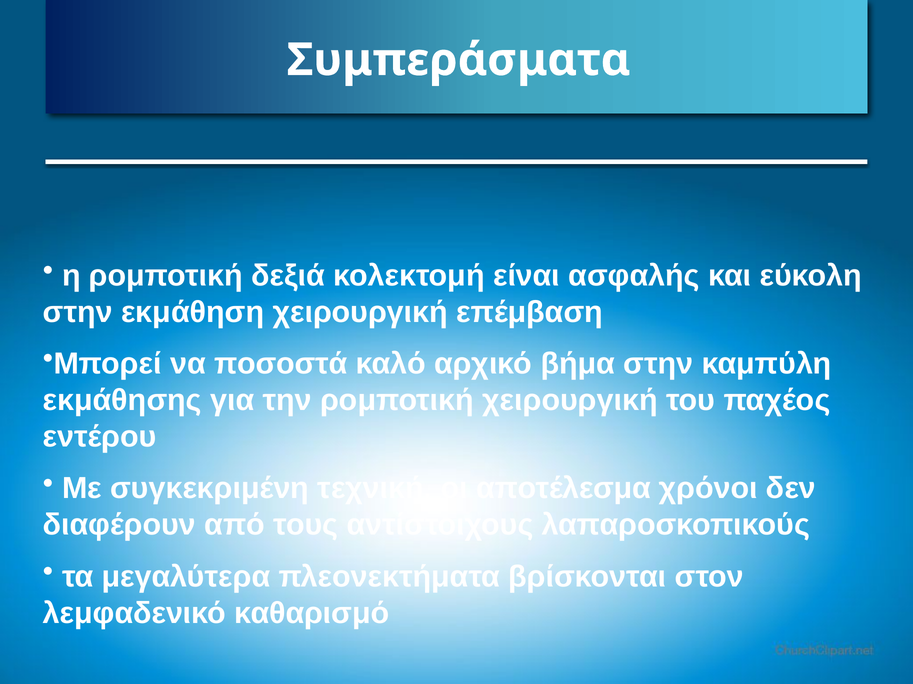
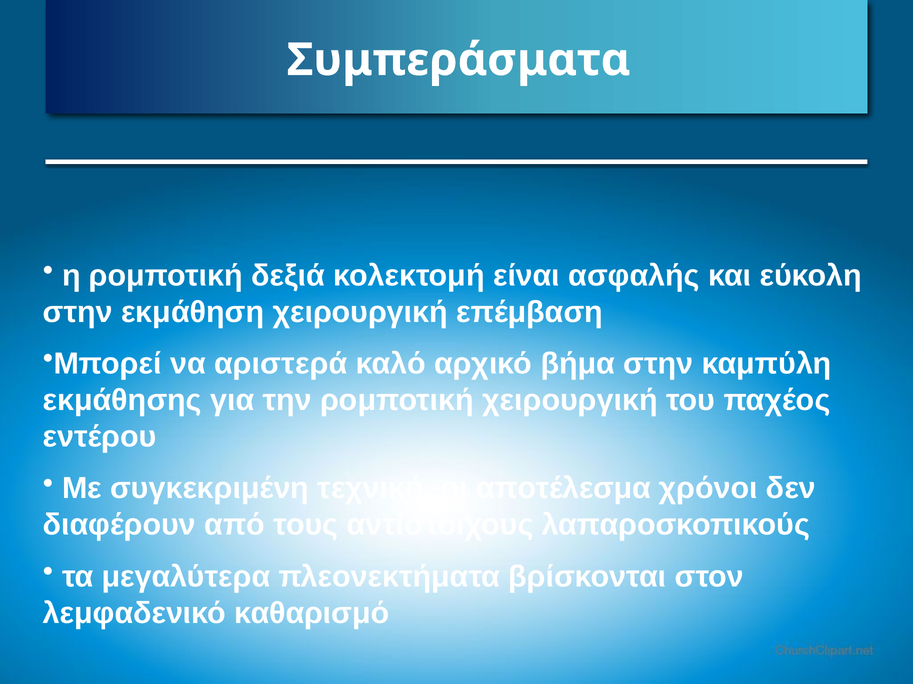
ποσοστά: ποσοστά -> αριστερά (281, 364)
